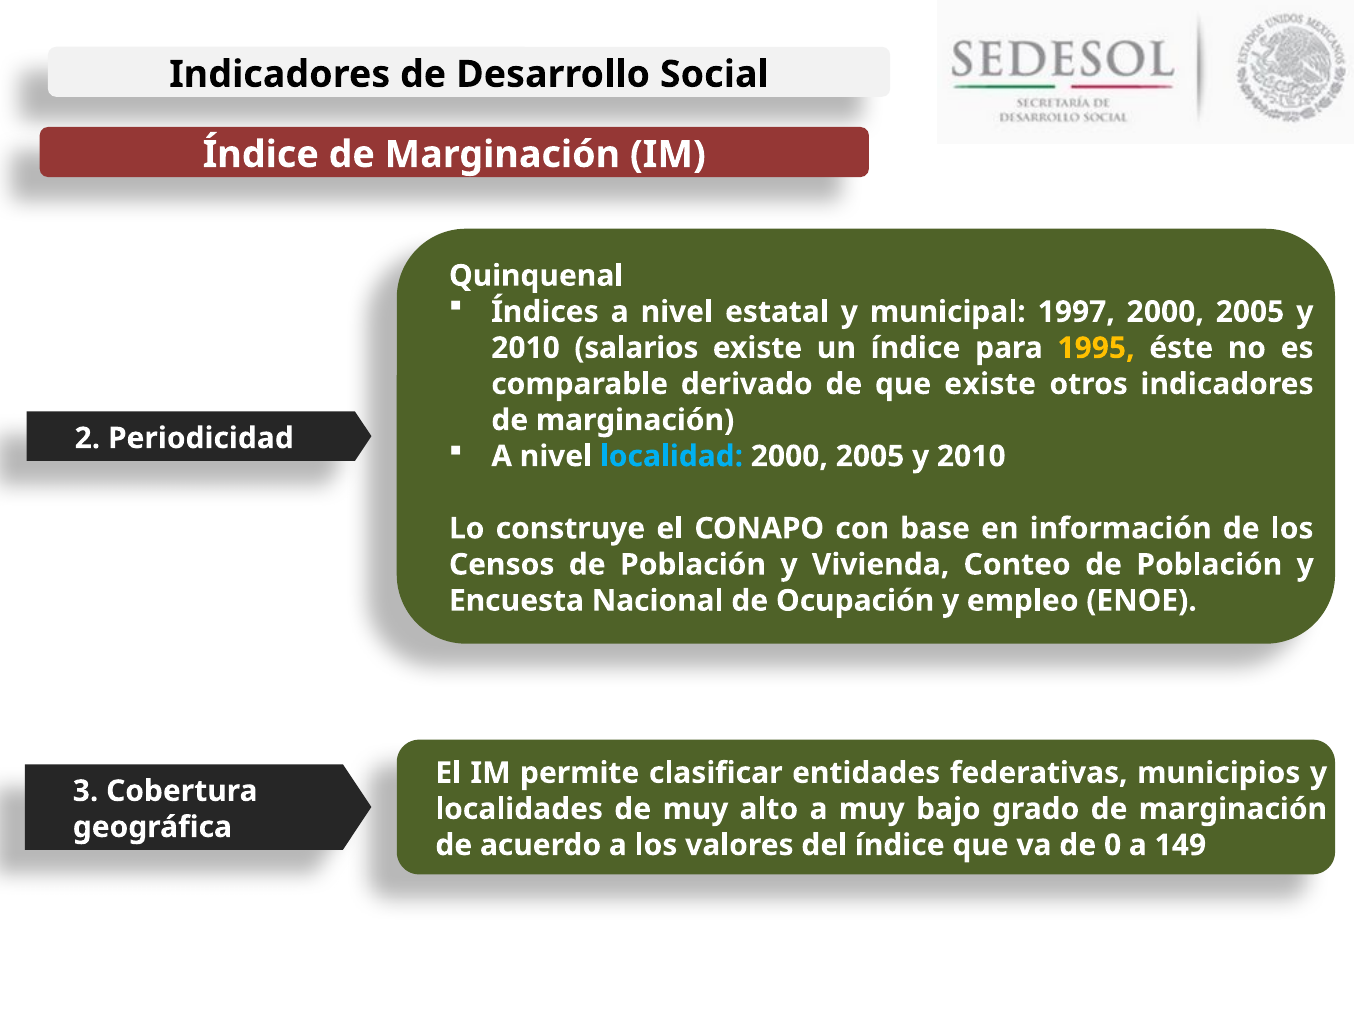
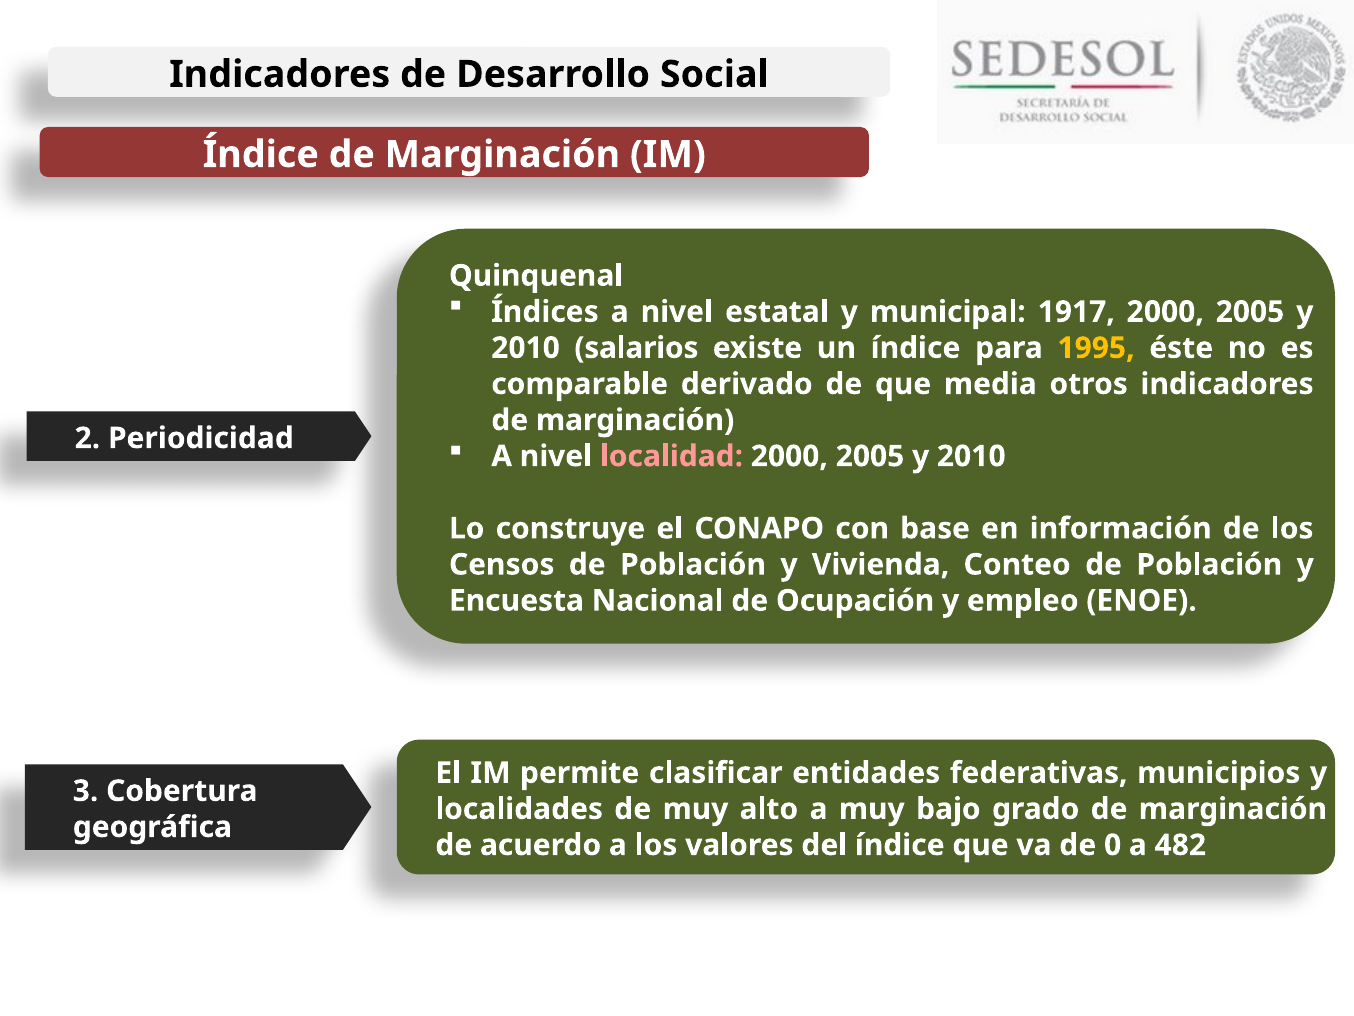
1997: 1997 -> 1917 (1076, 312)
que existe: existe -> media (990, 384)
localidad colour: light blue -> pink (671, 456)
149: 149 -> 482 (1180, 845)
